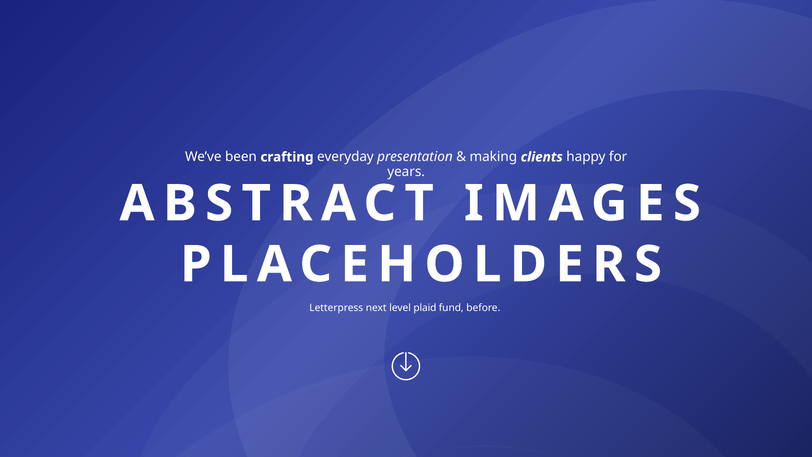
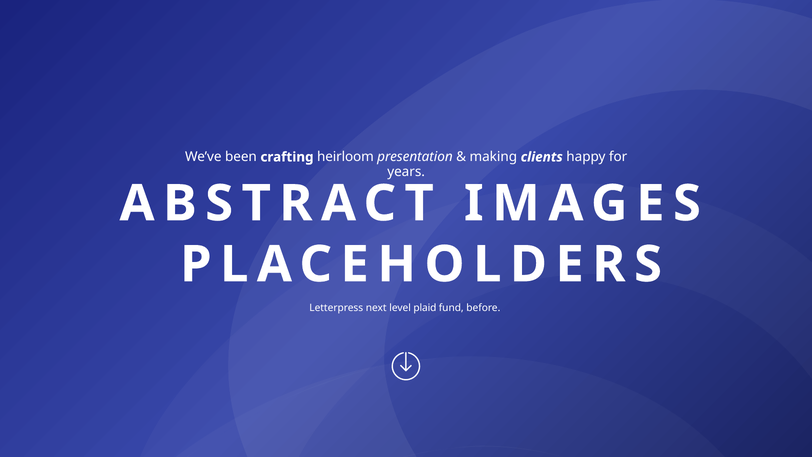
everyday: everyday -> heirloom (345, 157)
